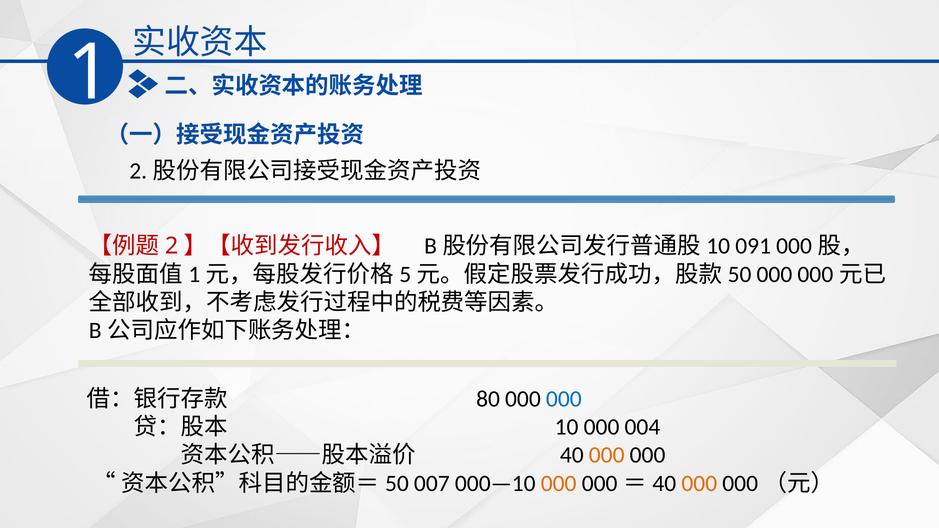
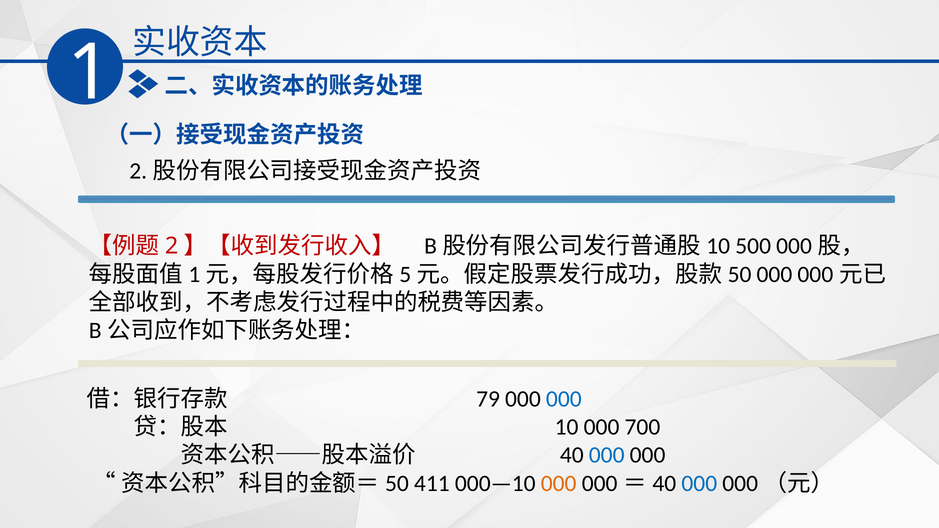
091: 091 -> 500 (753, 246)
80: 80 -> 79 (488, 399)
004: 004 -> 700 (642, 427)
000 colour: orange -> blue (607, 455)
007: 007 -> 411 (432, 483)
000 colour: orange -> blue (699, 483)
